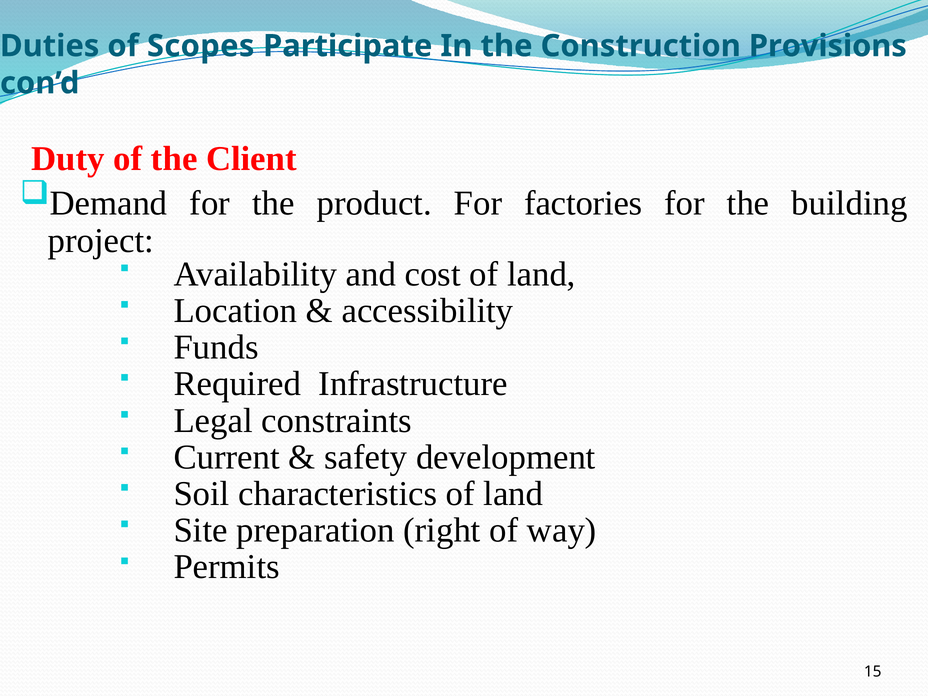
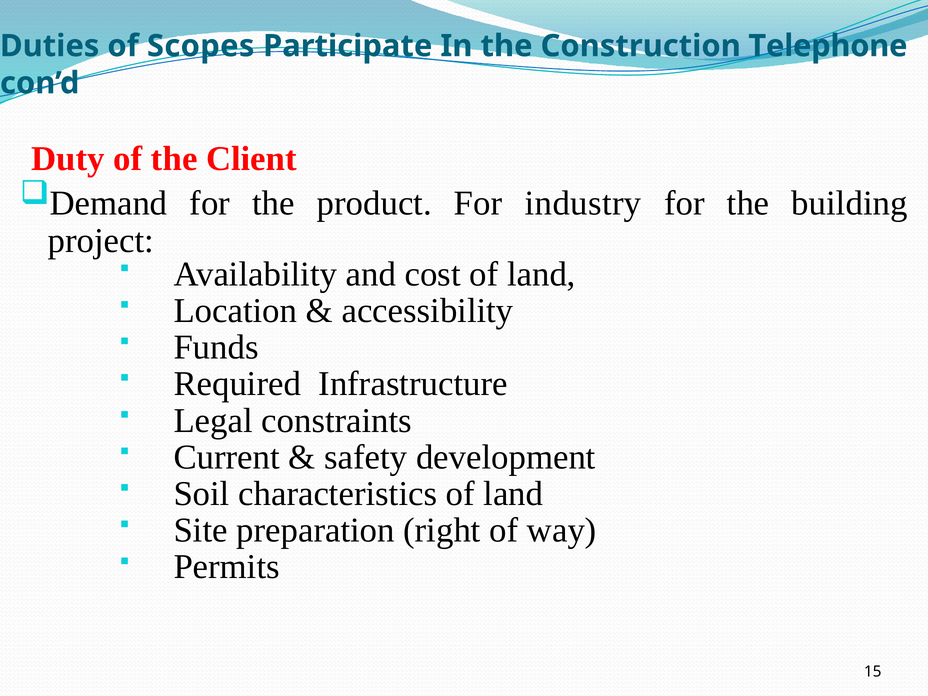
Provisions: Provisions -> Telephone (828, 46)
factories: factories -> industry (583, 203)
